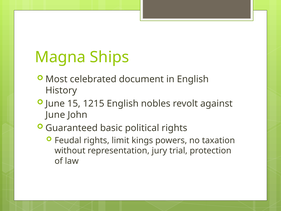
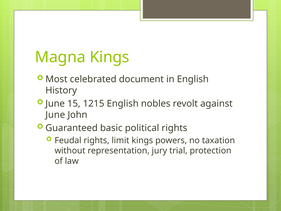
Magna Ships: Ships -> Kings (110, 57)
